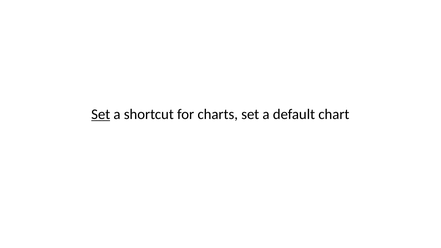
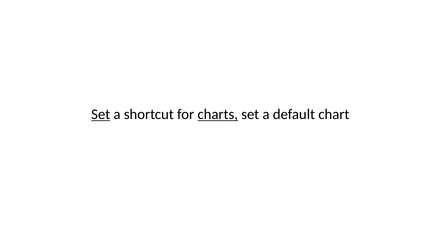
charts underline: none -> present (218, 114)
